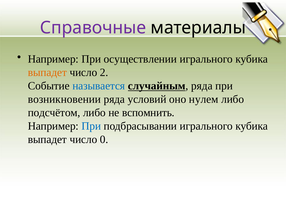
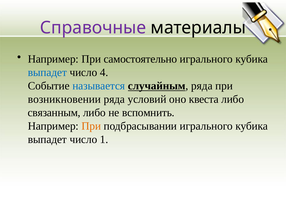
осуществлении: осуществлении -> самостоятельно (140, 59)
выпадет colour: orange -> blue (47, 72)
2: 2 -> 4 (104, 72)
нулем: нулем -> квеста (204, 99)
подсчётом: подсчётом -> связанным (54, 112)
При colour: blue -> orange (91, 126)
0: 0 -> 1 (104, 139)
